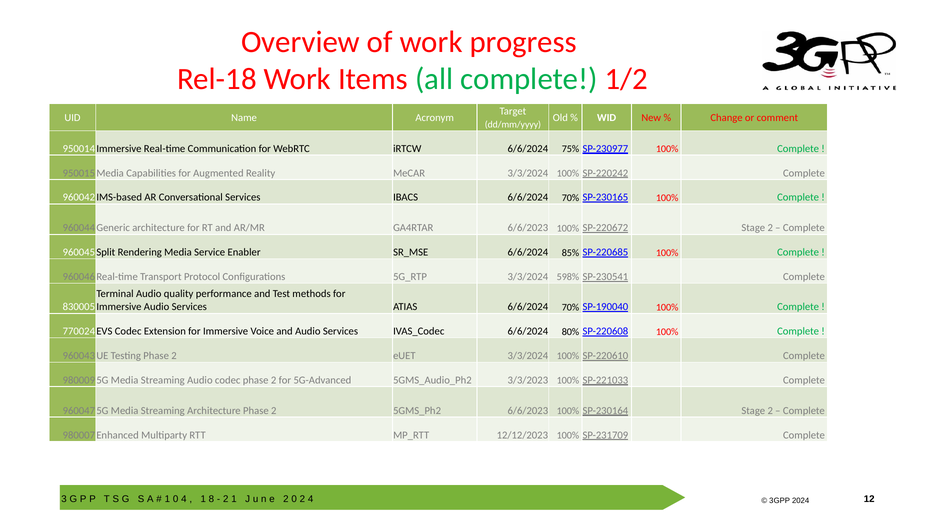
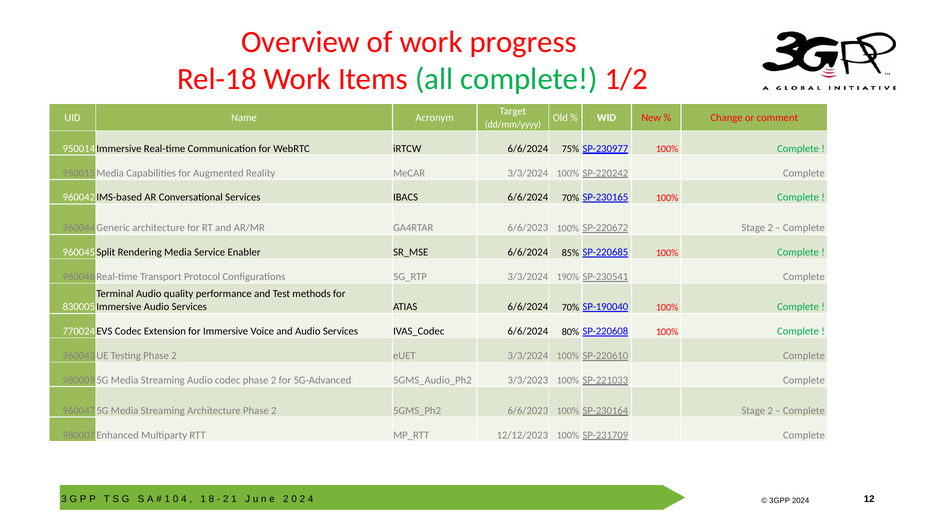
598%: 598% -> 190% (568, 277)
